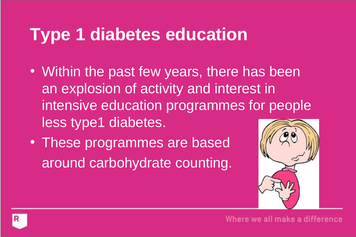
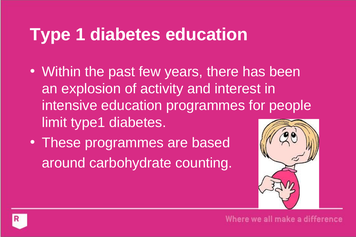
less: less -> limit (54, 123)
